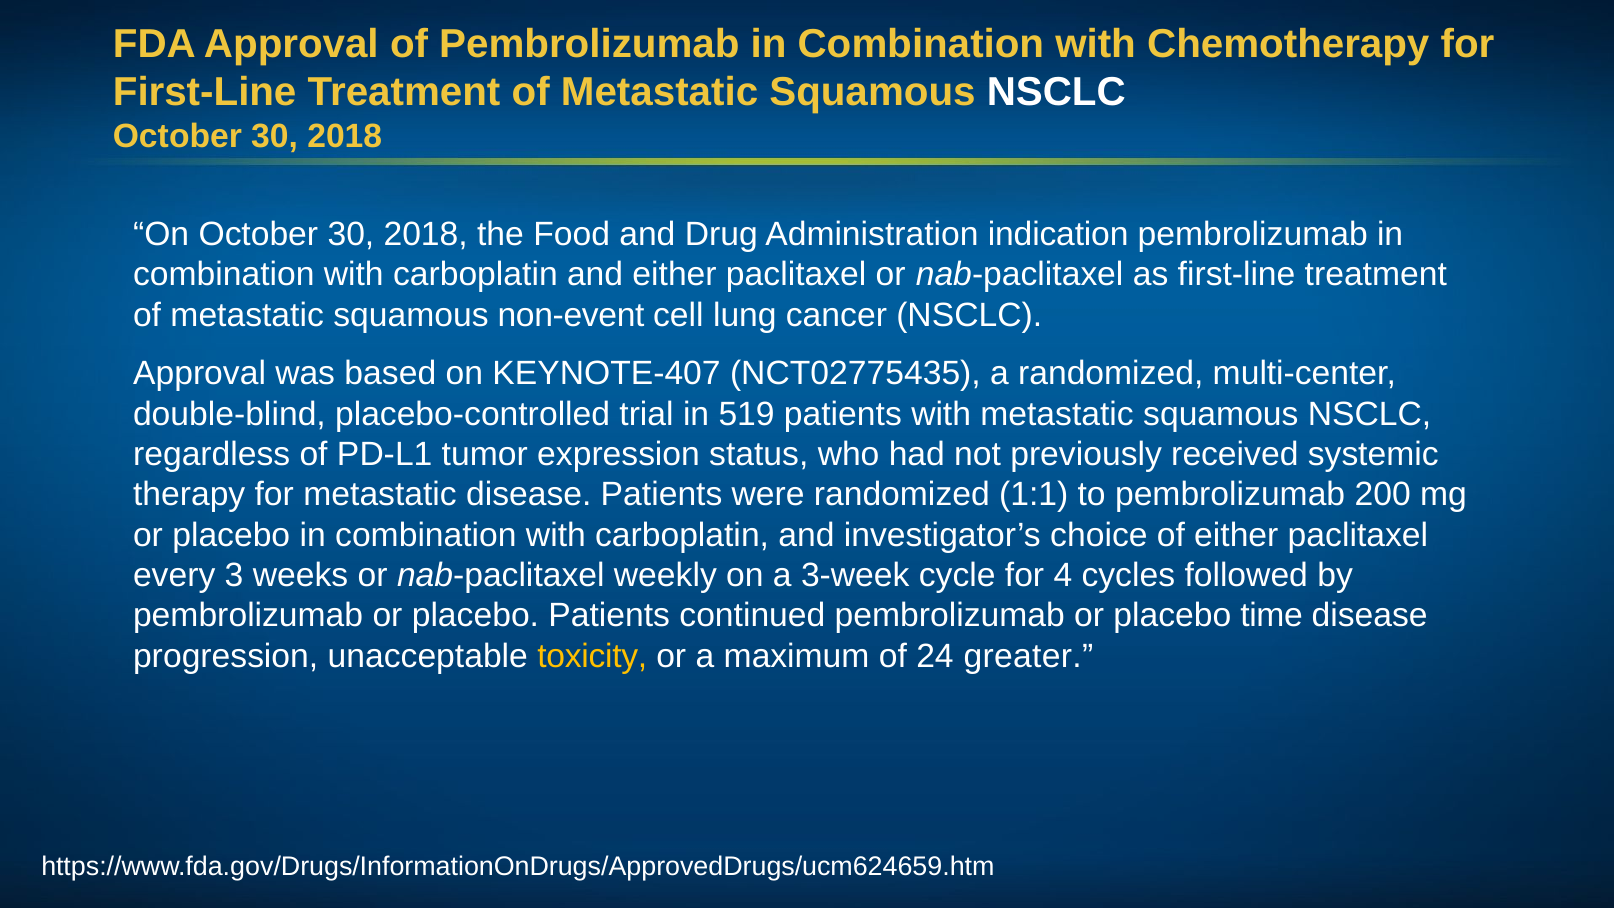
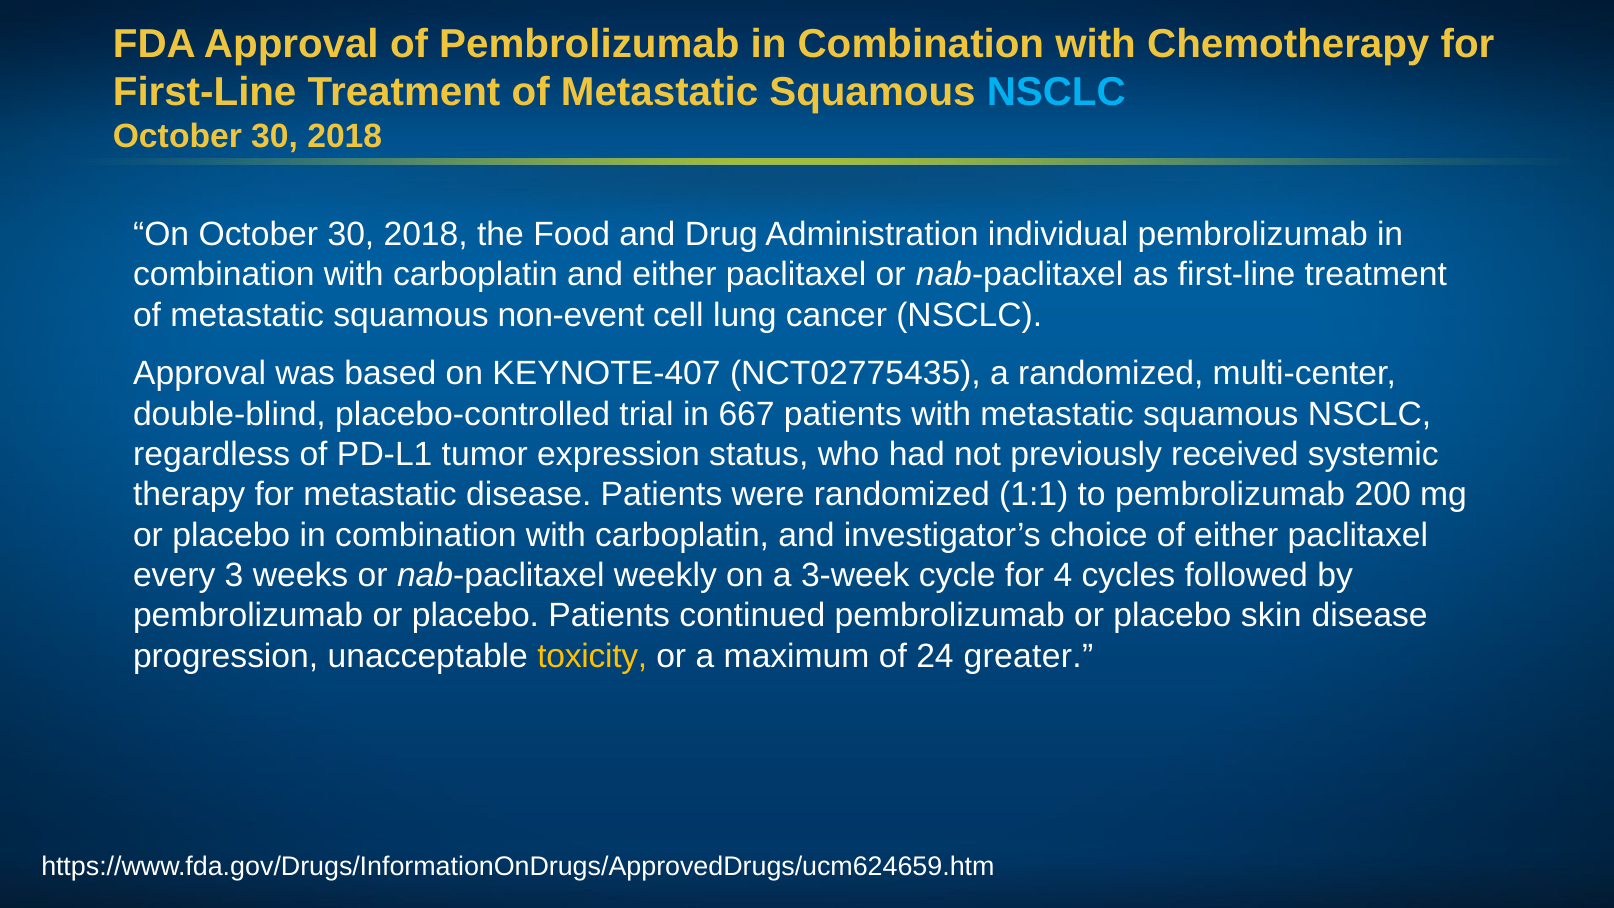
NSCLC colour: white -> light blue (1056, 93)
indication: indication -> individual (1058, 234)
519: 519 -> 667 (747, 414)
time: time -> skin (1271, 616)
